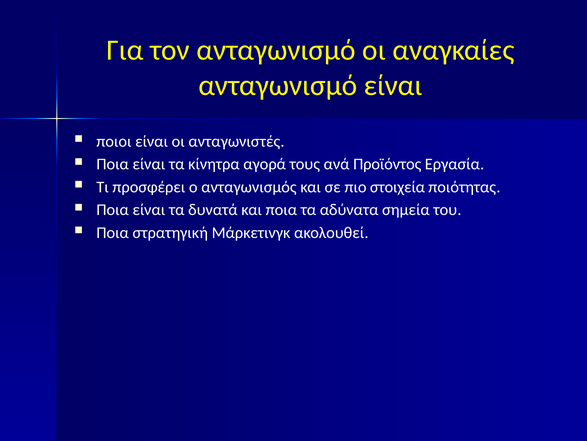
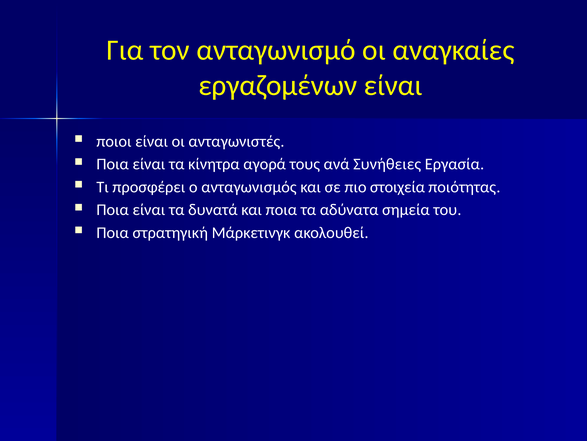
ανταγωνισμό: ανταγωνισμό -> εργαζομένων (278, 85)
Προϊόντος: Προϊόντος -> Συνήθειες (387, 164)
